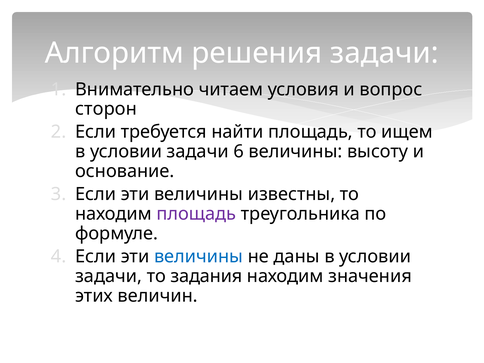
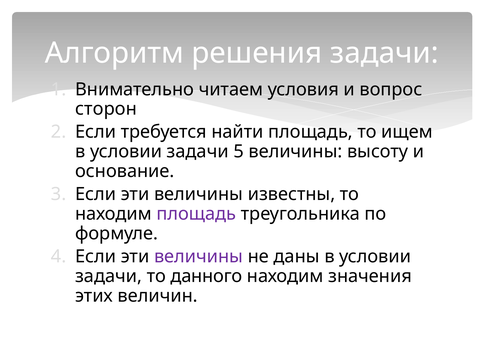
6: 6 -> 5 (239, 152)
величины colour: blue -> purple (199, 257)
задания: задания -> данного (206, 276)
